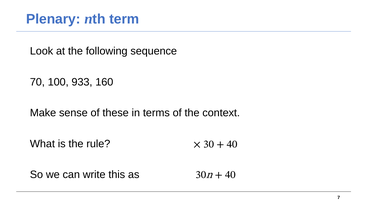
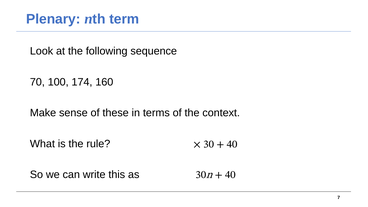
933: 933 -> 174 (82, 82)
